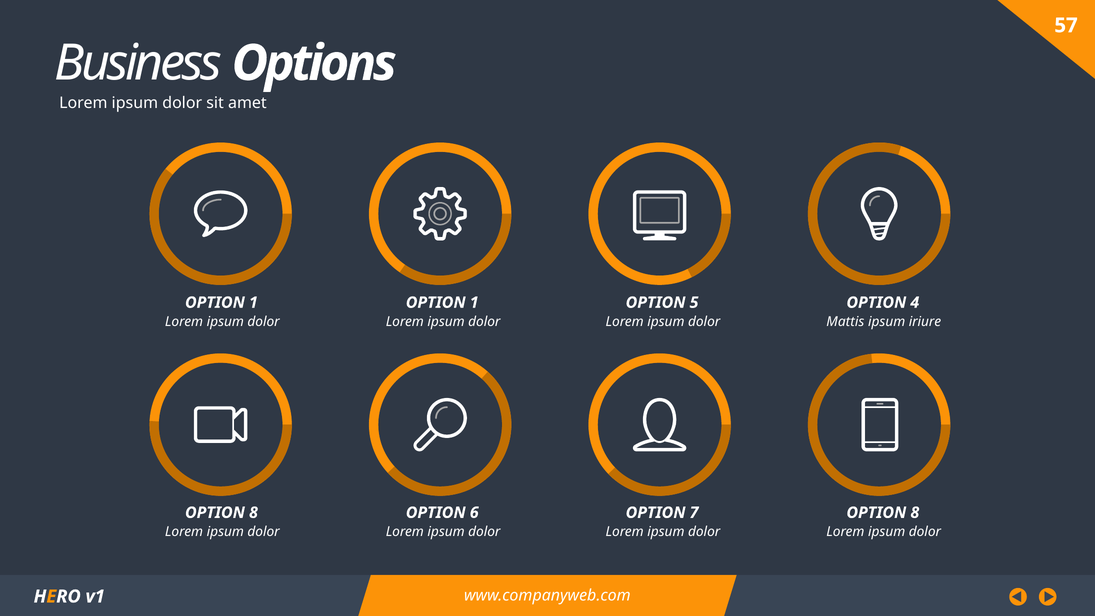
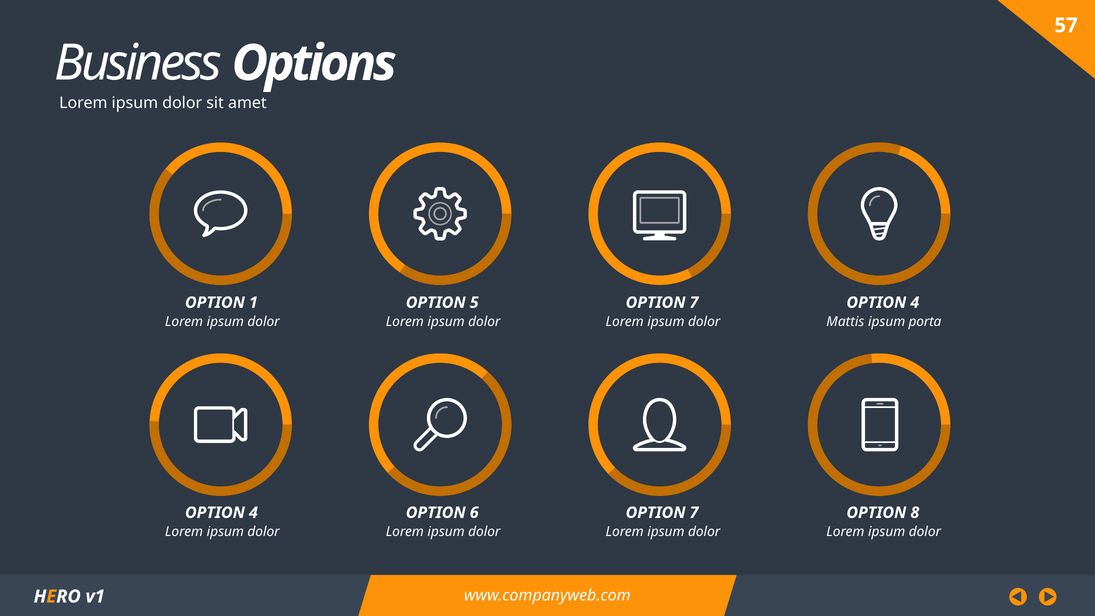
1: 1 -> 5 (474, 303)
5: 5 -> 7 (694, 303)
iriure: iriure -> porta (925, 322)
8: 8 -> 4 (253, 513)
